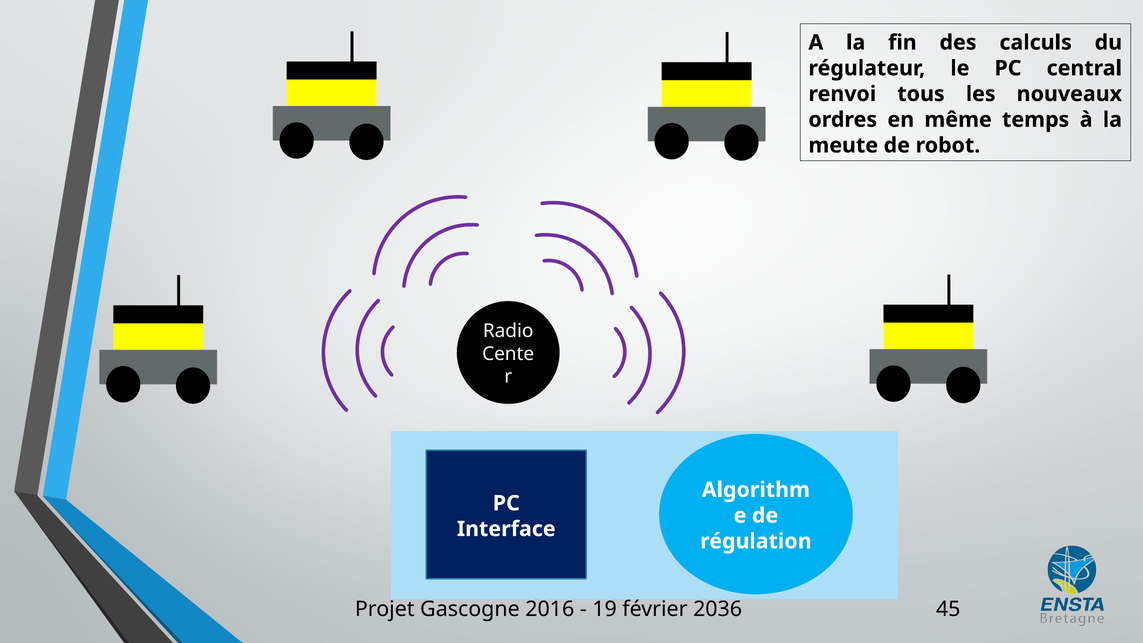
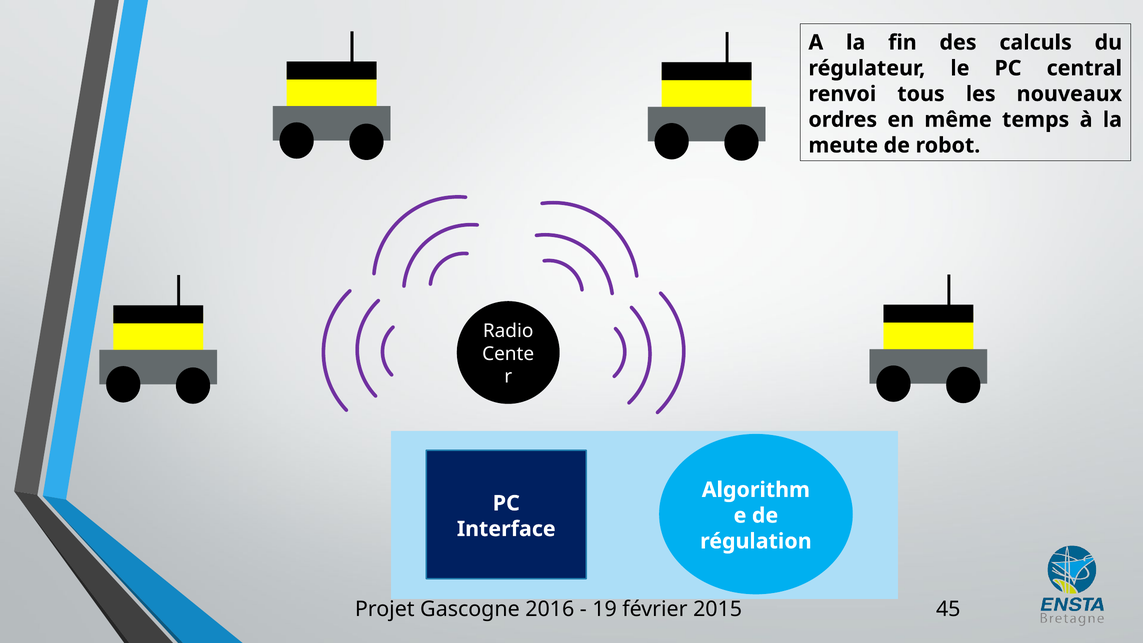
2036: 2036 -> 2015 (718, 609)
